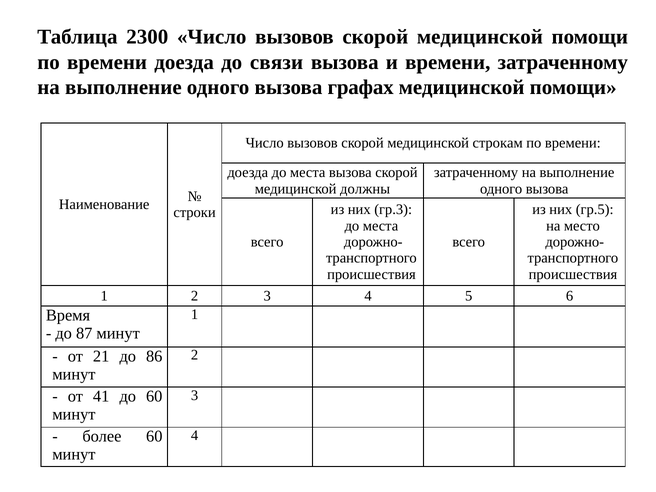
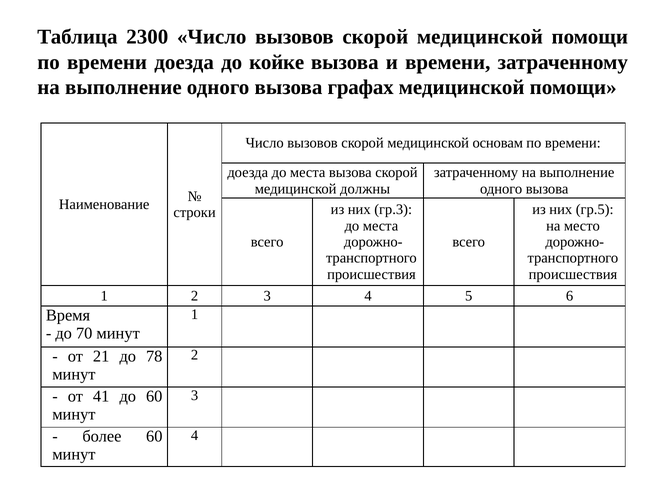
связи: связи -> койке (277, 62)
строкам: строкам -> основам (498, 143)
87: 87 -> 70 (84, 333)
86: 86 -> 78 (154, 356)
